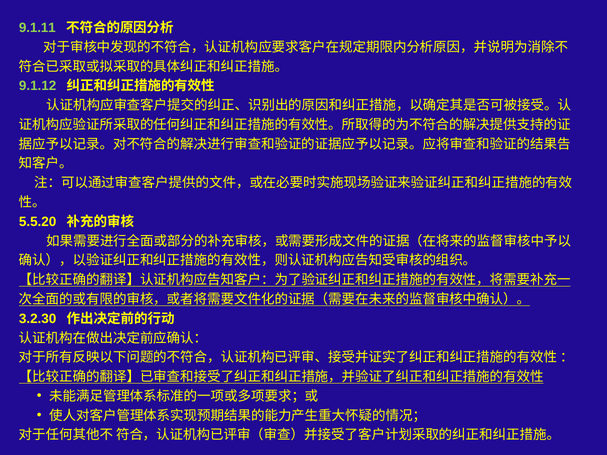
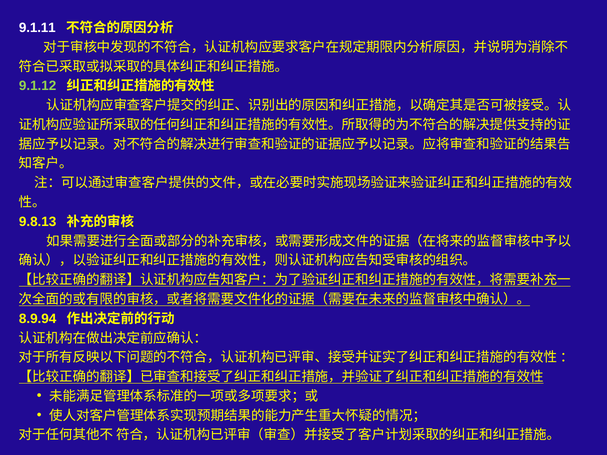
9.1.11 colour: light green -> white (37, 28)
5.5.20: 5.5.20 -> 9.8.13 (38, 222)
3.2.30: 3.2.30 -> 8.9.94 (38, 319)
